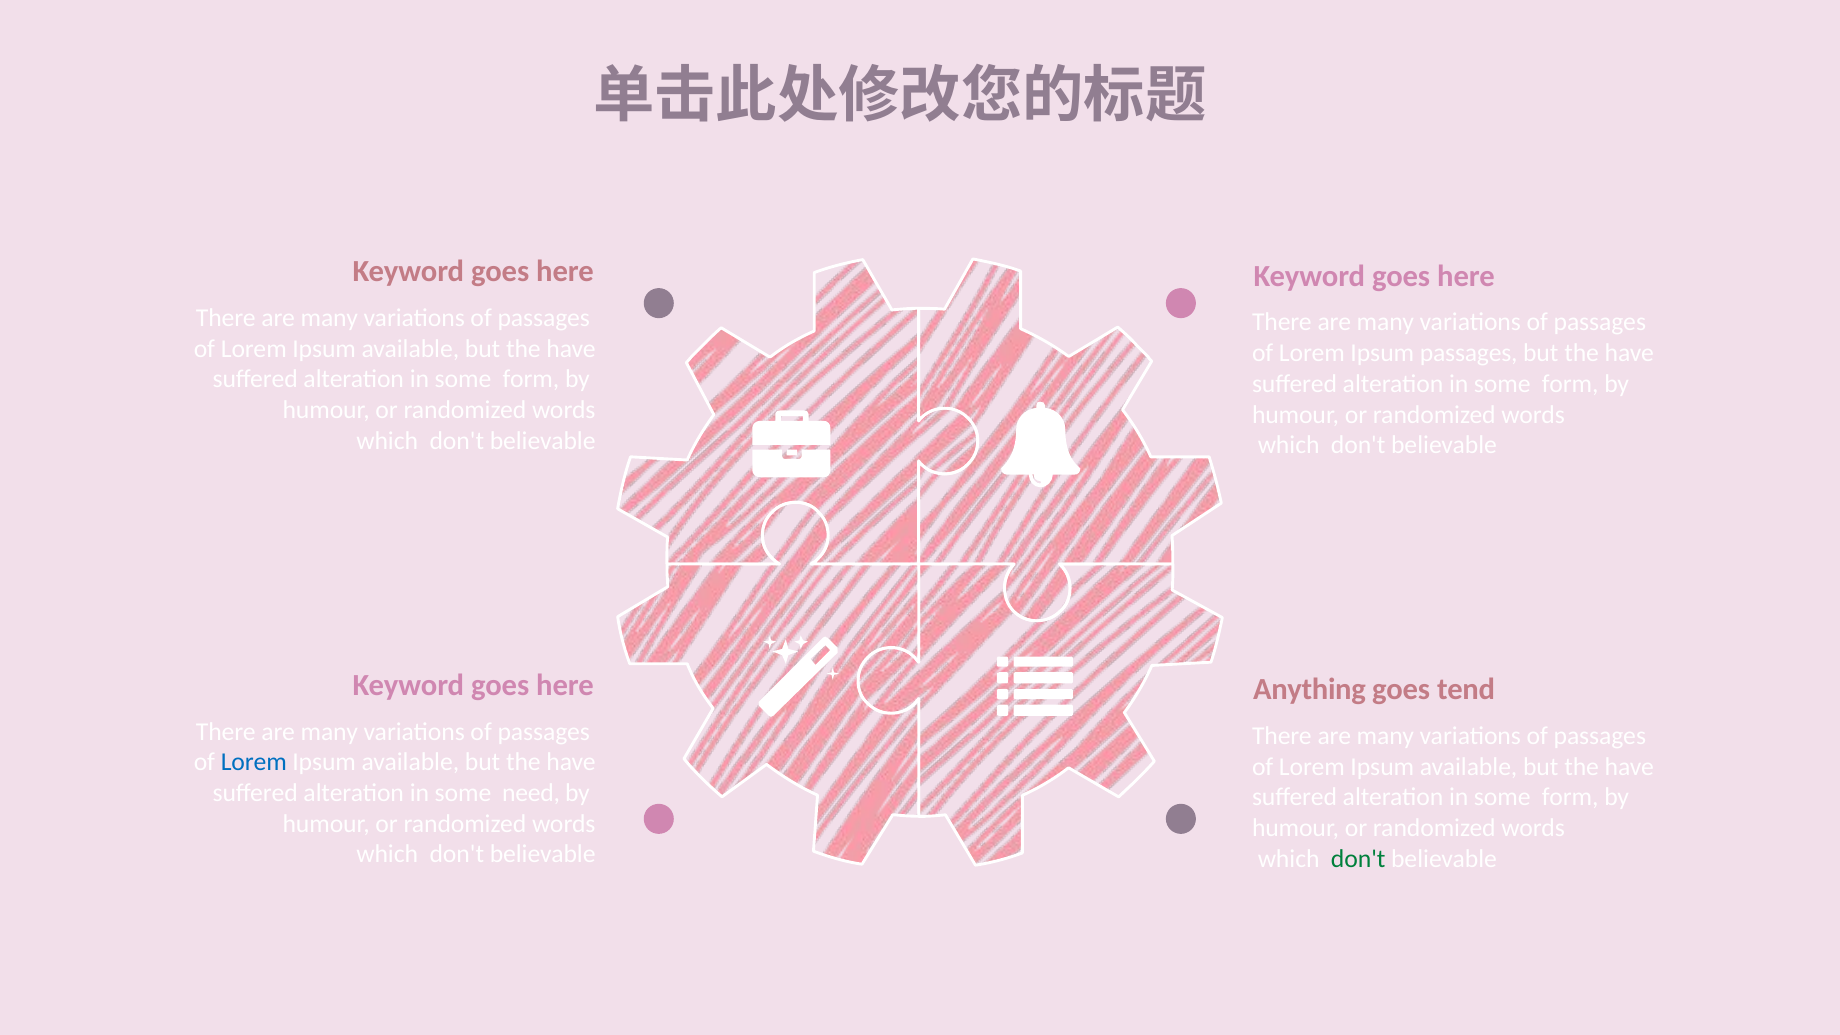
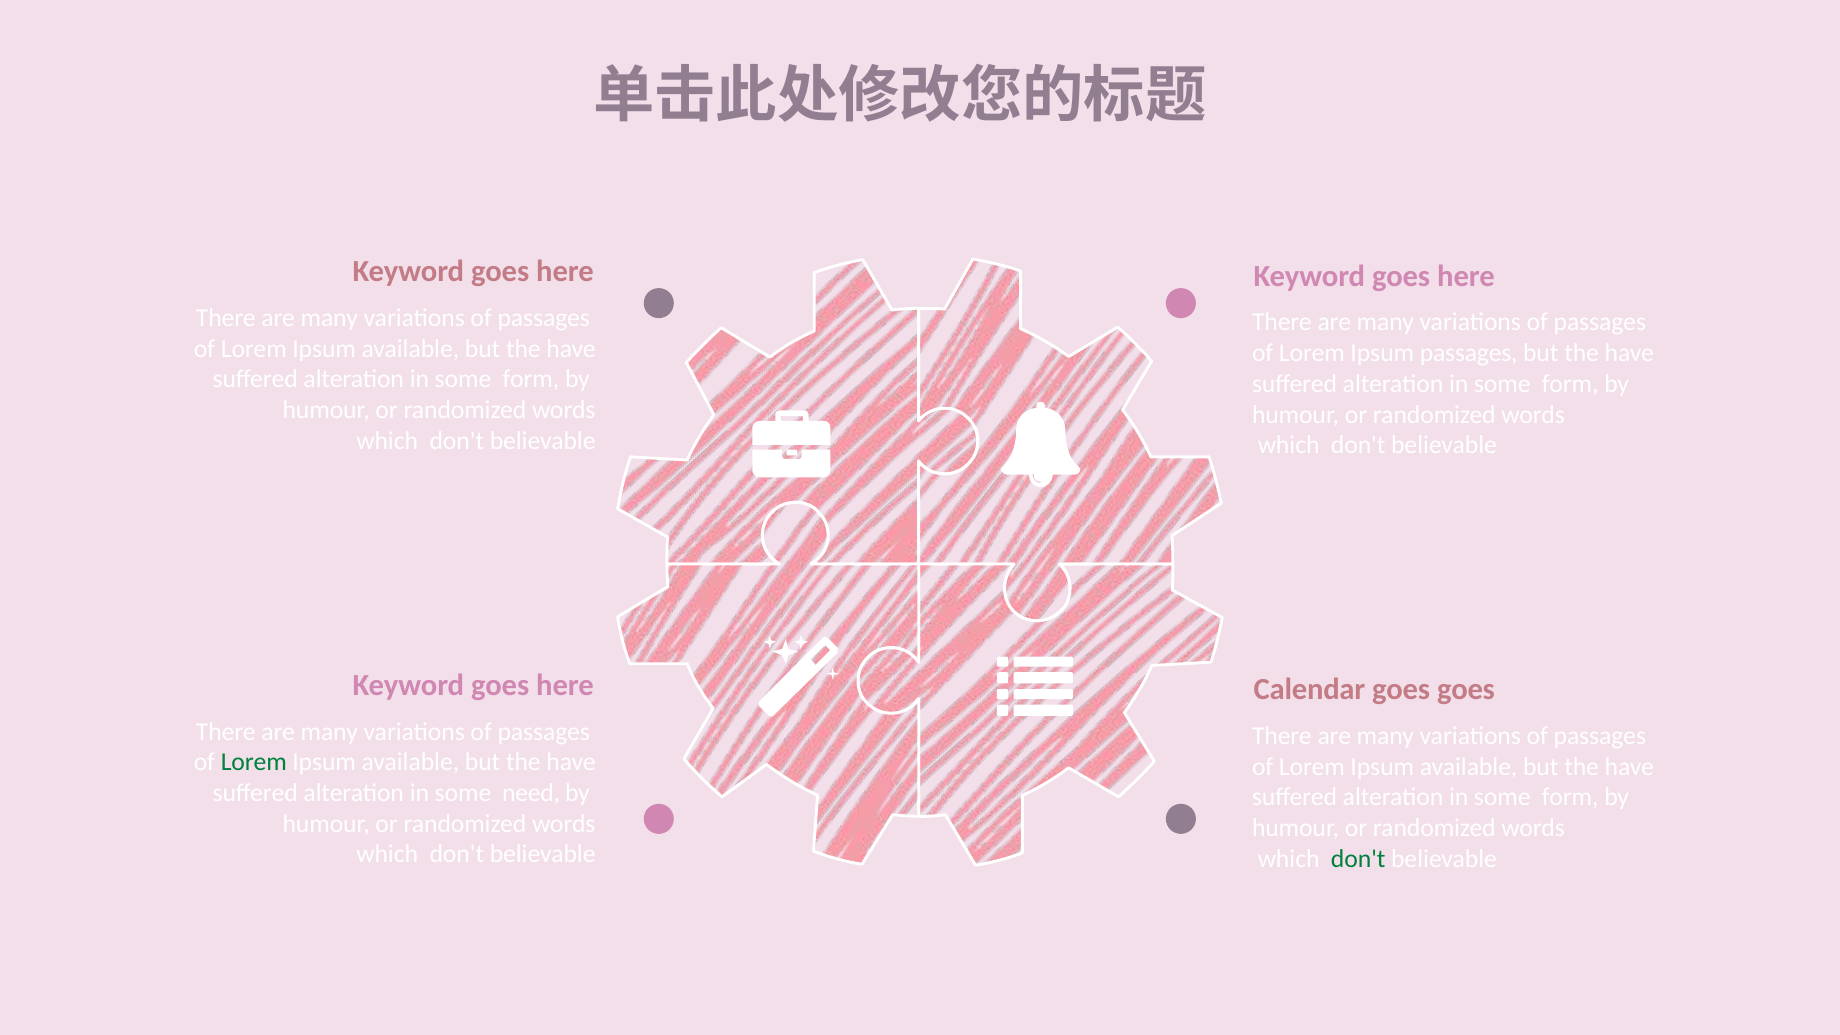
Anything: Anything -> Calendar (1309, 689)
goes tend: tend -> goes (1466, 689)
Lorem colour: blue -> green (254, 762)
